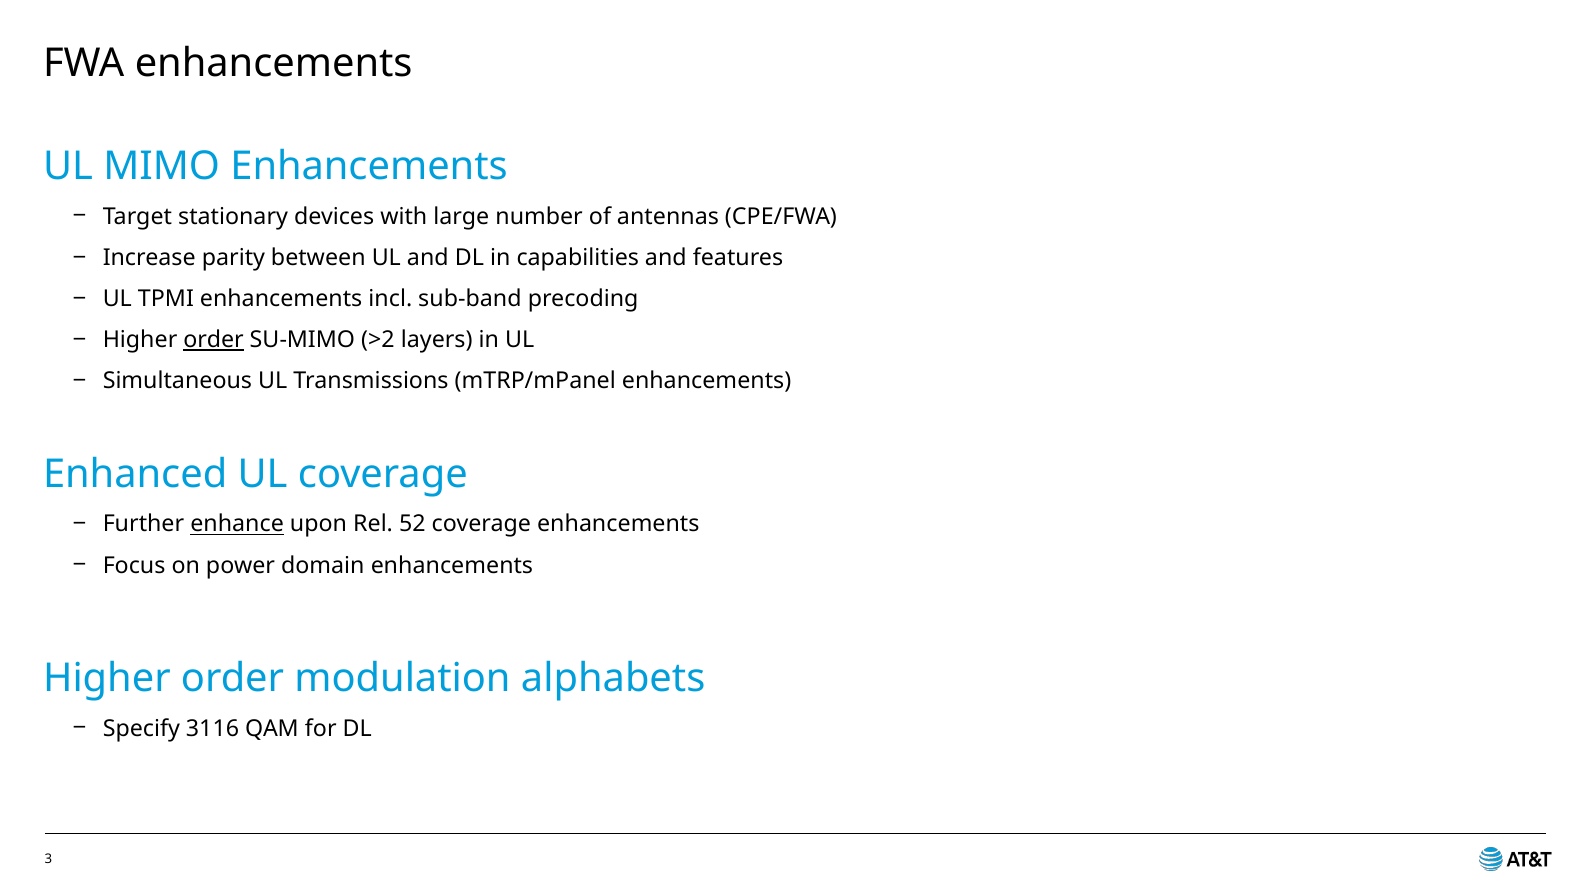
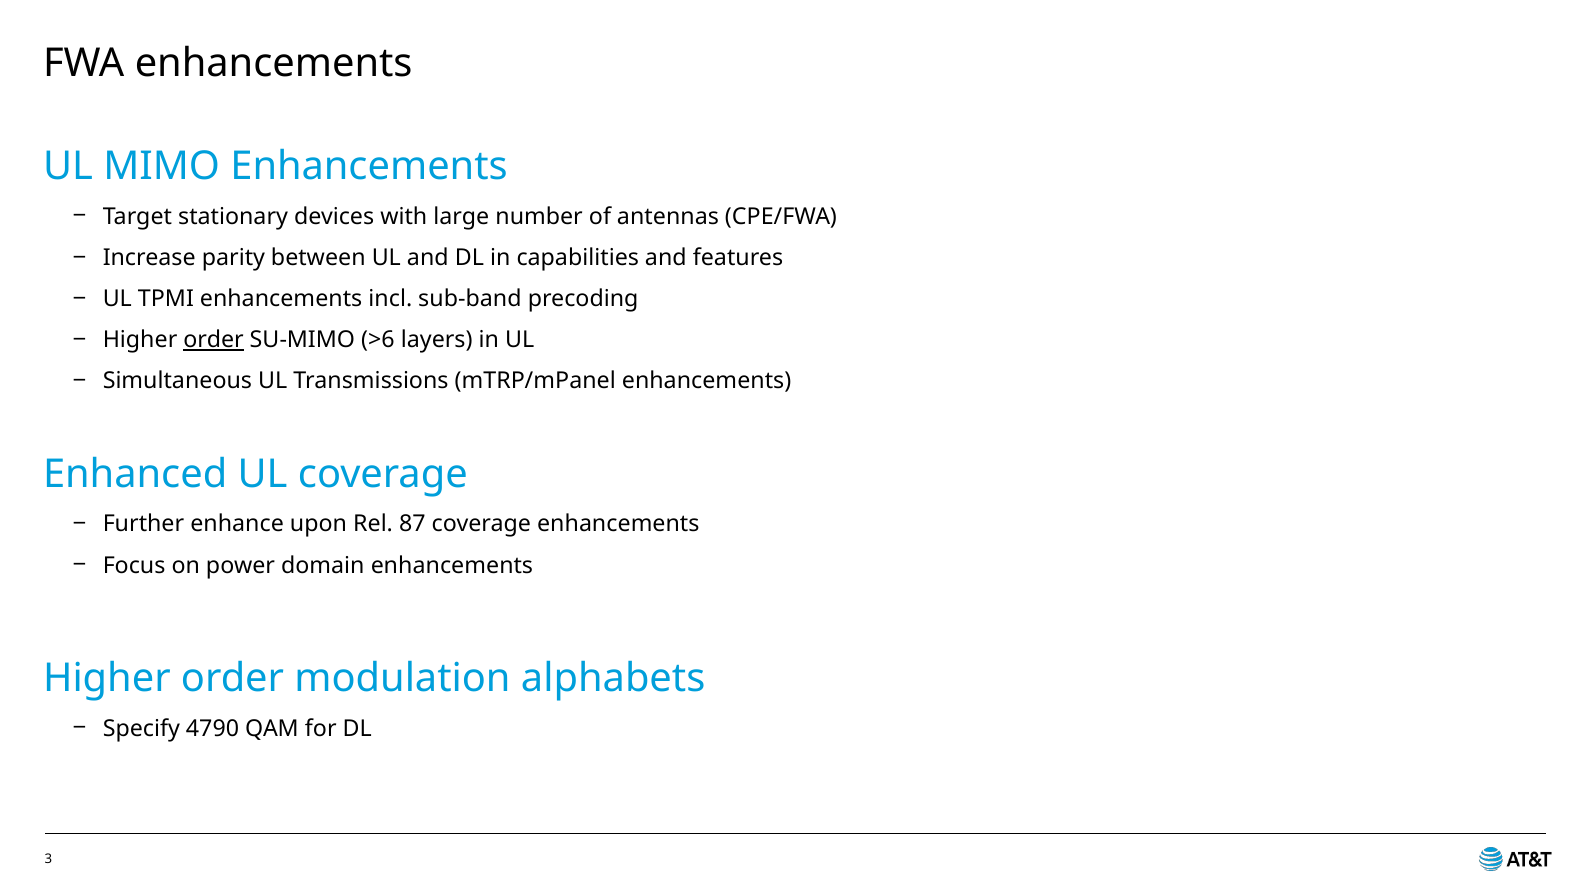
>2: >2 -> >6 (378, 340)
enhance underline: present -> none (237, 525)
52: 52 -> 87 (412, 525)
3116: 3116 -> 4790 (212, 729)
